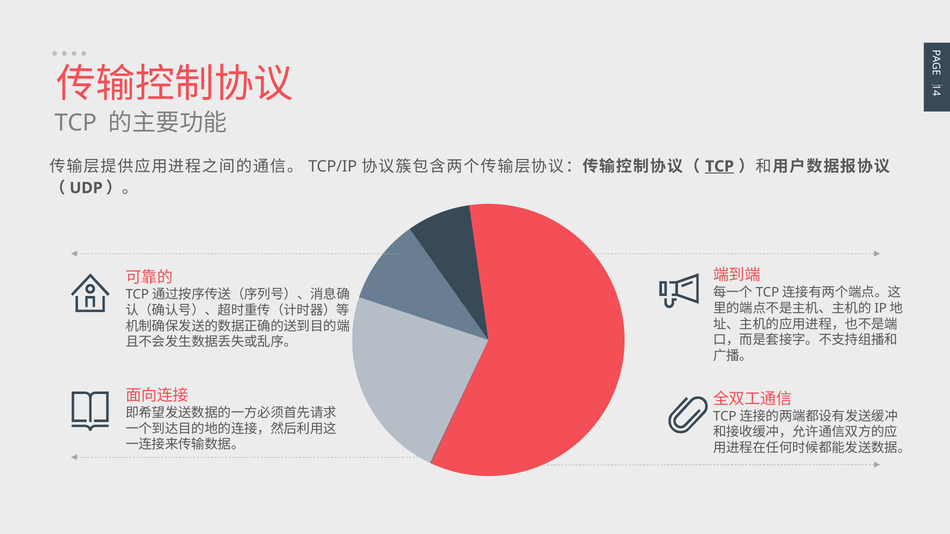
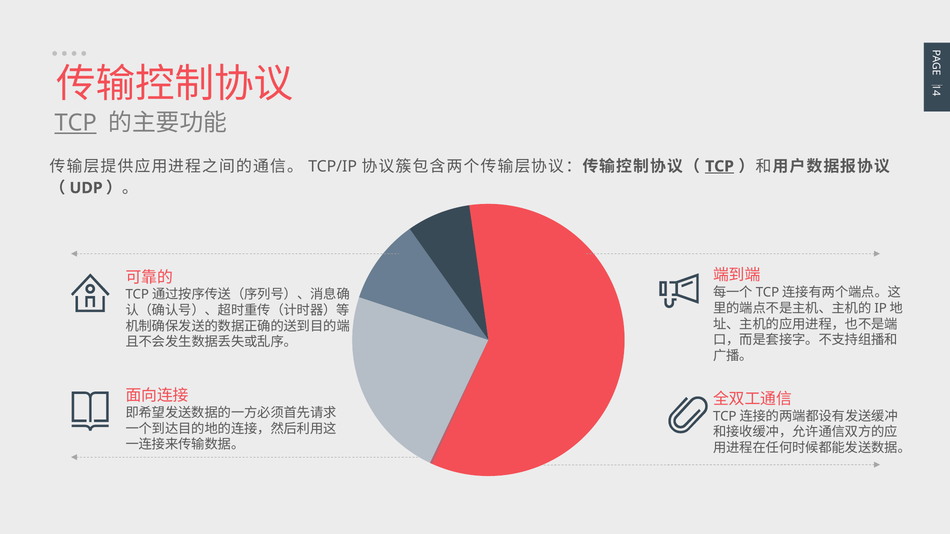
TCP underline: none -> present (76, 123)
